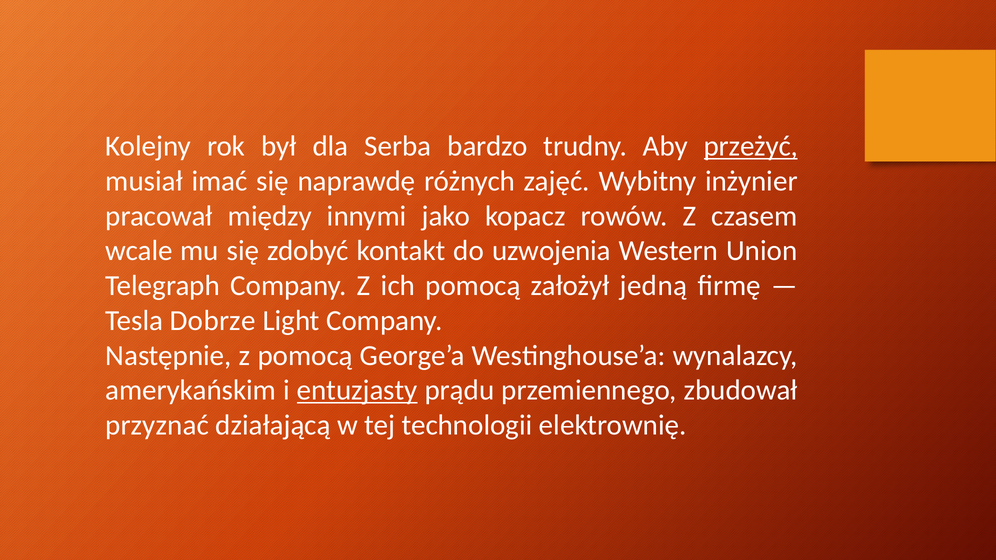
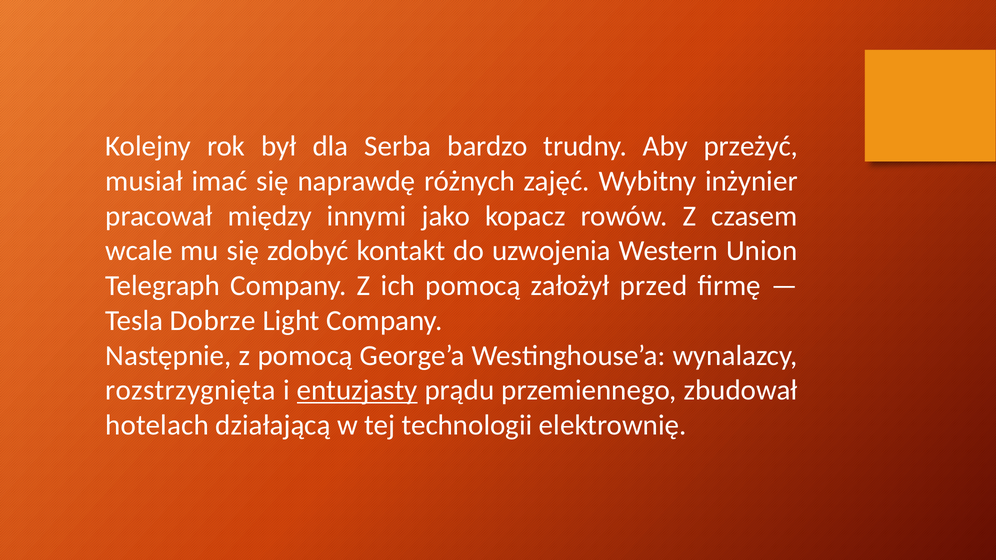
przeżyć underline: present -> none (751, 146)
jedną: jedną -> przed (654, 286)
amerykańskim: amerykańskim -> rozstrzygnięta (190, 391)
przyznać: przyznać -> hotelach (157, 425)
